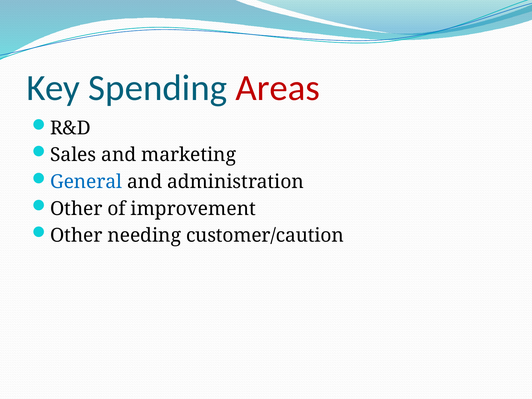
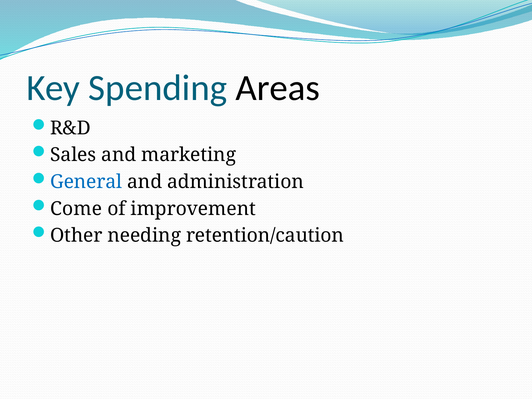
Areas colour: red -> black (278, 88)
Other: Other -> Come (76, 209)
customer/caution: customer/caution -> retention/caution (265, 236)
